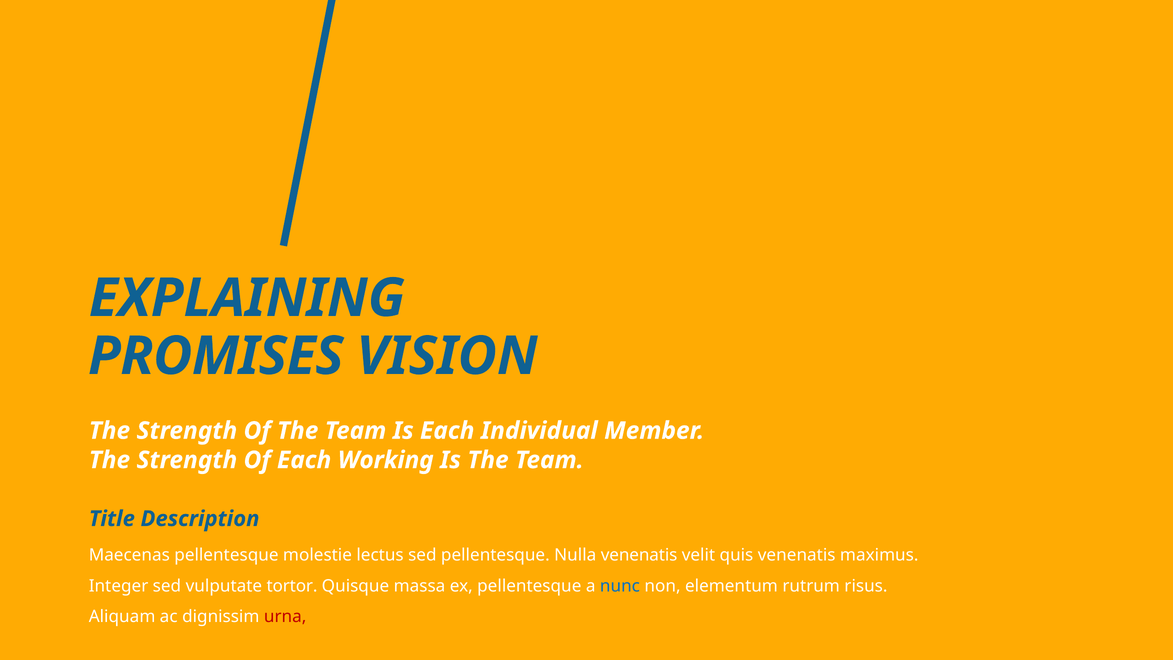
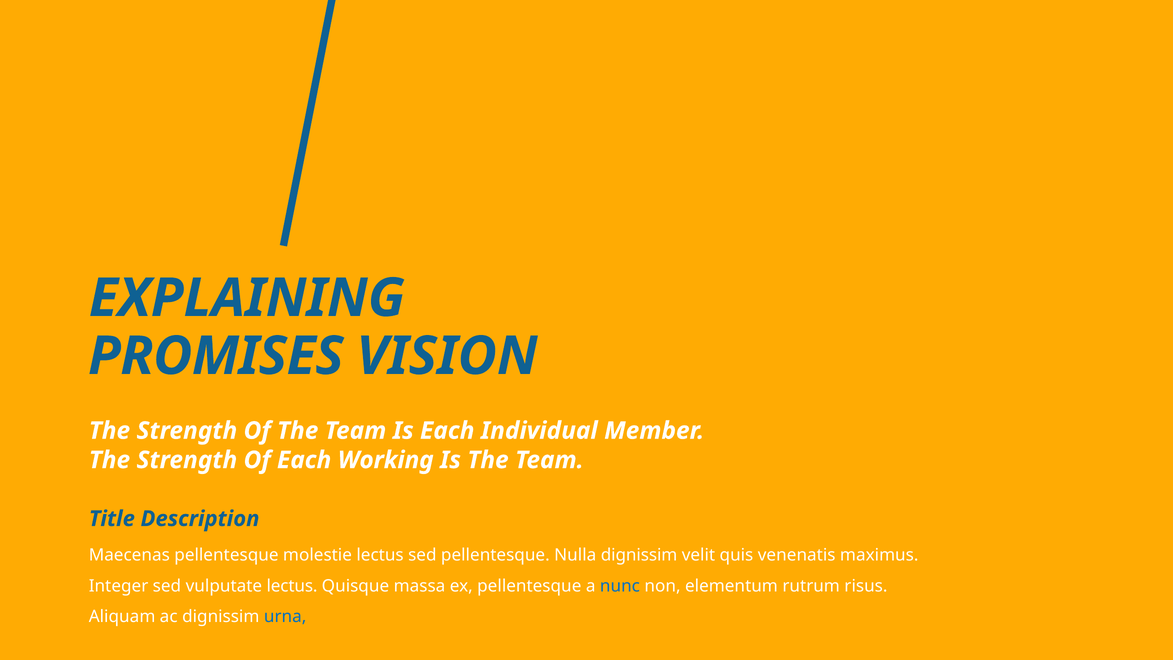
Nulla venenatis: venenatis -> dignissim (639, 555)
vulputate tortor: tortor -> lectus (292, 586)
urna colour: red -> blue (285, 617)
